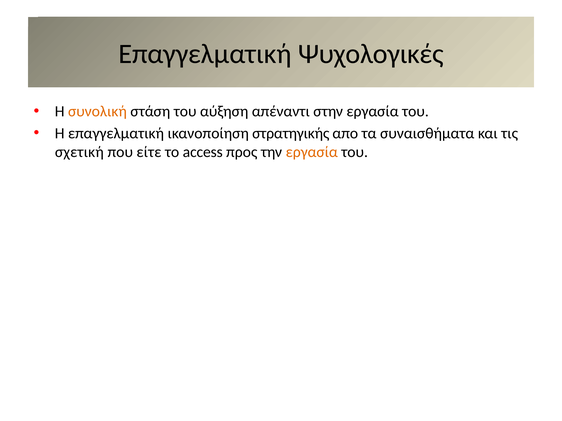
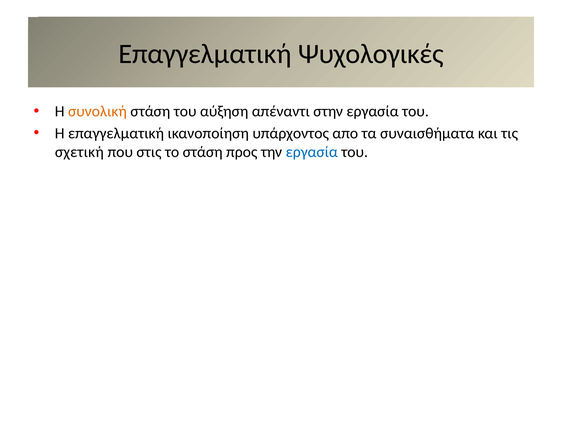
στρατηγικής: στρατηγικής -> υπάρχοντος (291, 134)
είτε: είτε -> στις (149, 152)
το access: access -> στάση (203, 152)
εργασία colour: orange -> blue (312, 152)
